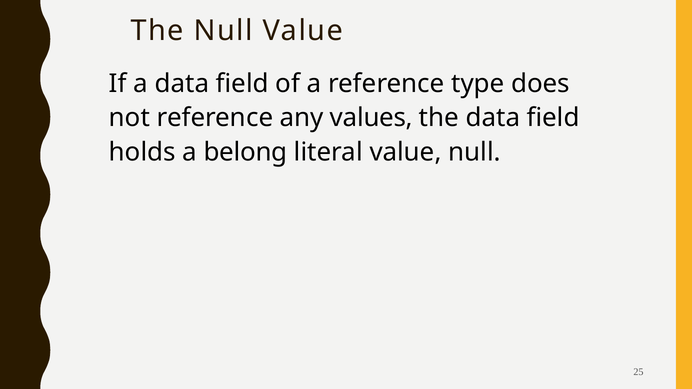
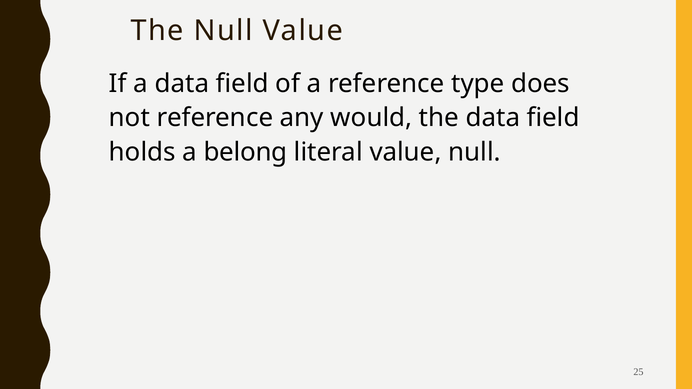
values: values -> would (371, 118)
